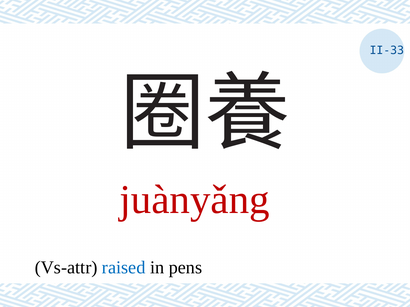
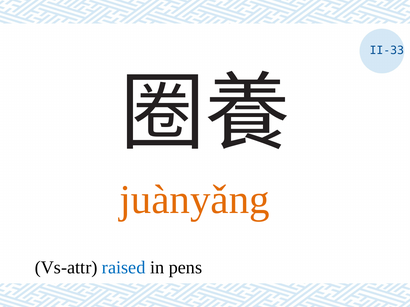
juànyǎng colour: red -> orange (195, 200)
